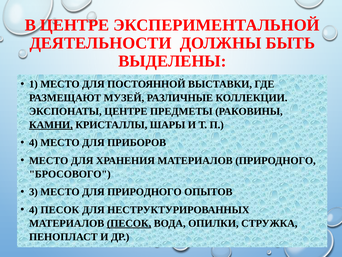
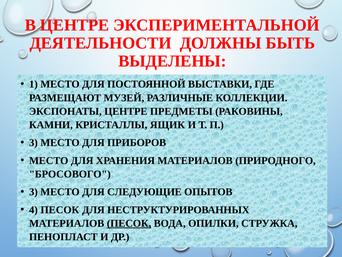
КАМНИ underline: present -> none (51, 125)
ШАРЫ: ШАРЫ -> ЯЩИК (167, 125)
4: 4 -> 3 (33, 142)
ДЛЯ ПРИРОДНОГО: ПРИРОДНОГО -> СЛЕДУЮЩИЕ (144, 192)
